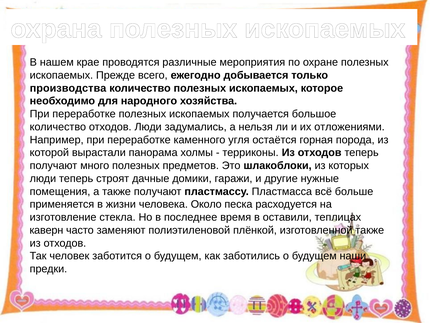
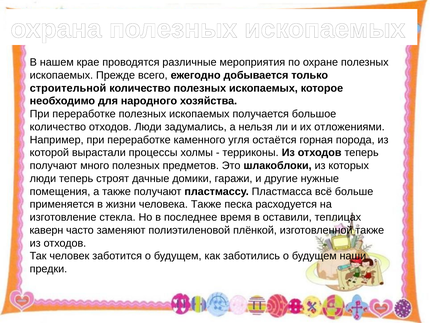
производства: производства -> строительной (68, 88)
панорама: панорама -> процессы (153, 152)
человека Около: Около -> Также (206, 204)
